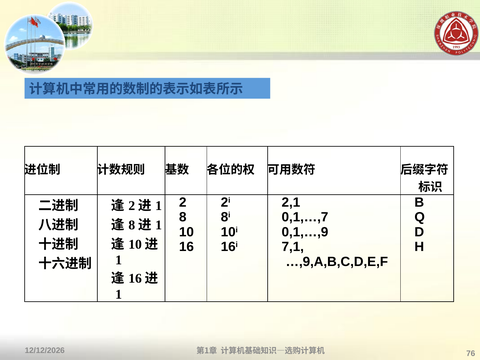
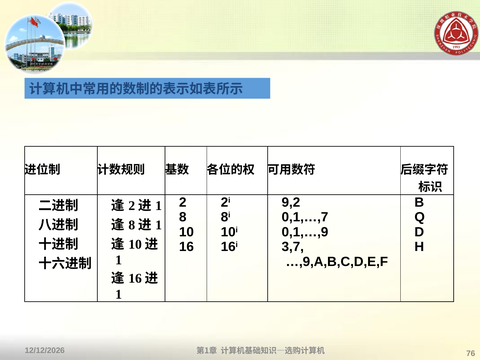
2,1: 2,1 -> 9,2 (291, 202)
7,1: 7,1 -> 3,7 (293, 247)
